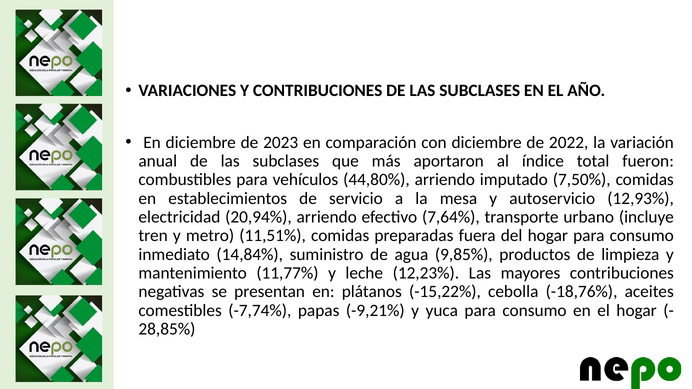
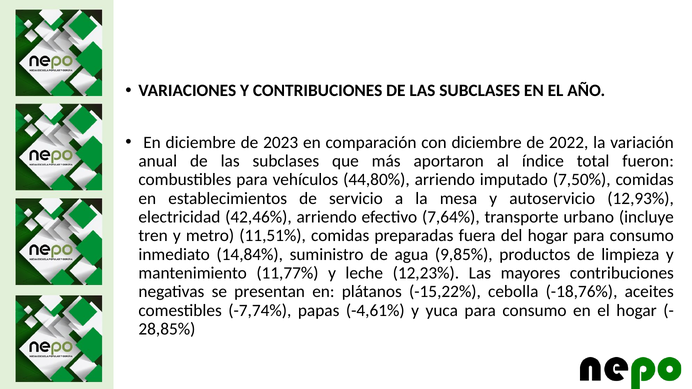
20,94%: 20,94% -> 42,46% (258, 217)
-9,21%: -9,21% -> -4,61% (375, 311)
